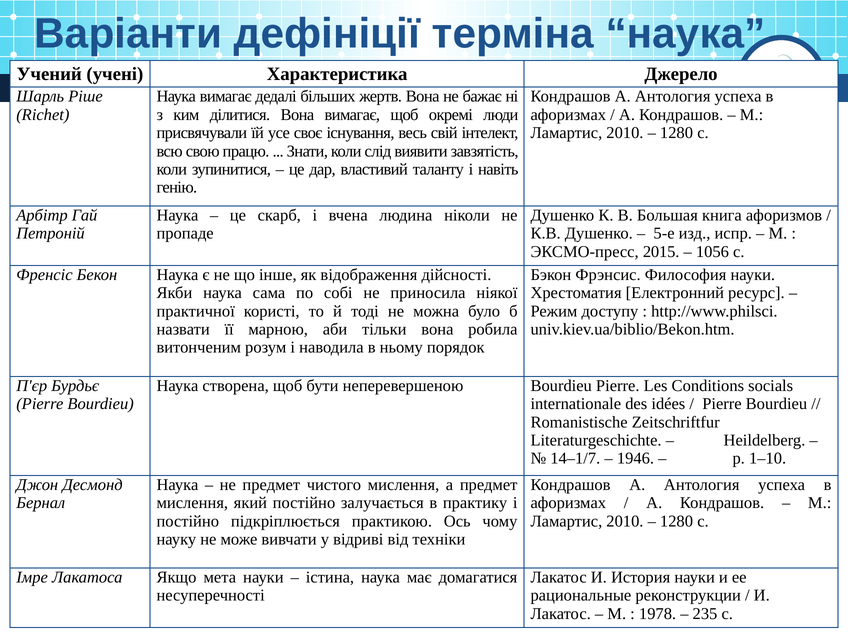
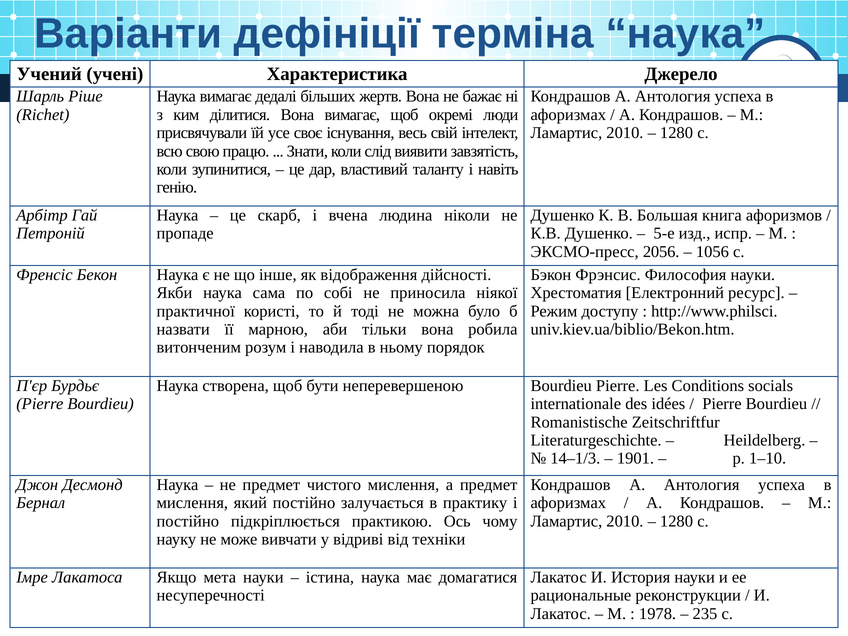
2015: 2015 -> 2056 (661, 252)
14–1/7: 14–1/7 -> 14–1/3 (575, 459)
1946: 1946 -> 1901 (635, 459)
